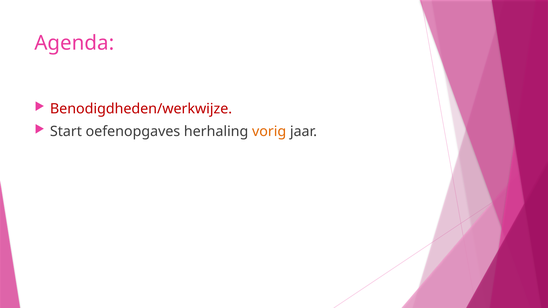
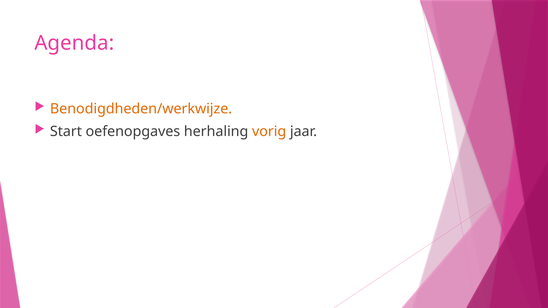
Benodigdheden/werkwijze colour: red -> orange (141, 109)
